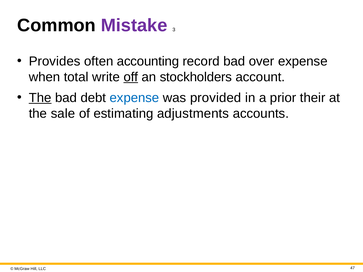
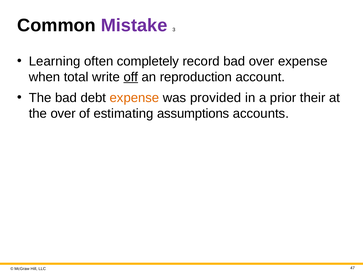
Provides: Provides -> Learning (55, 61)
accounting: accounting -> completely (148, 61)
stockholders: stockholders -> reproduction (196, 77)
The underline: present -> none (40, 98)
expense colour: blue -> orange (134, 98)
the sale: sale -> over (63, 114)
adjustments: adjustments -> assumptions (193, 114)
